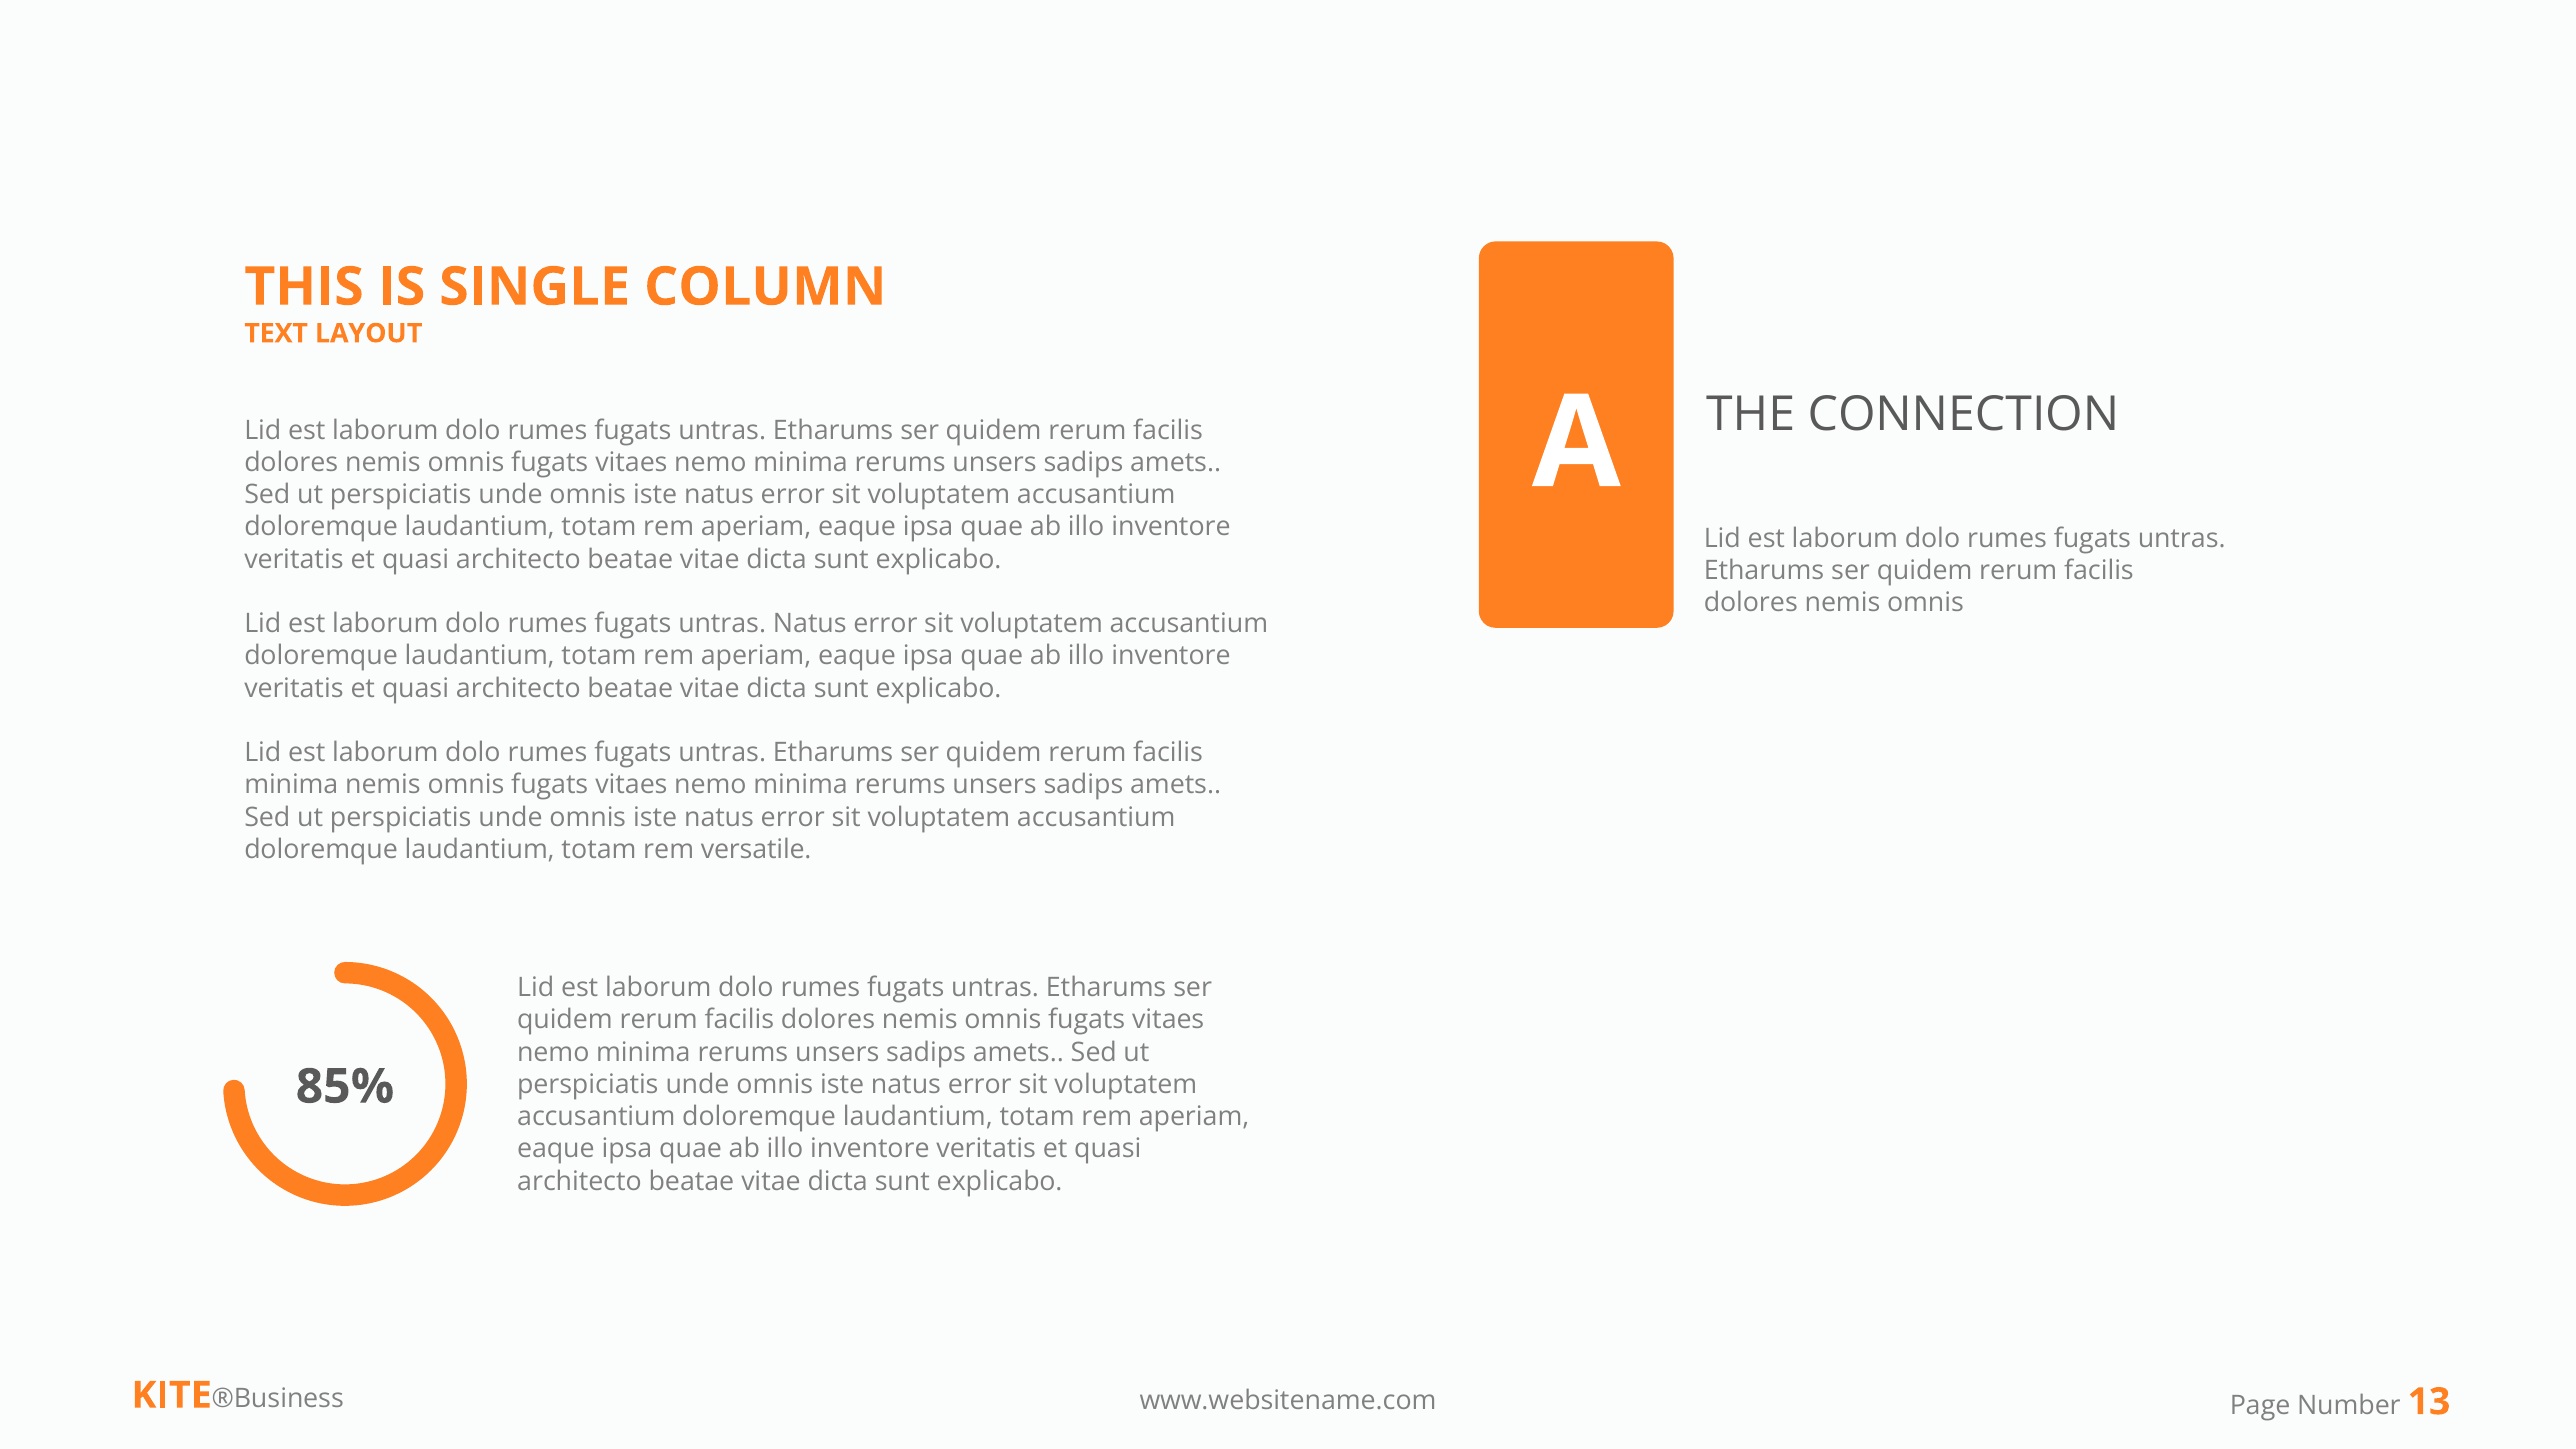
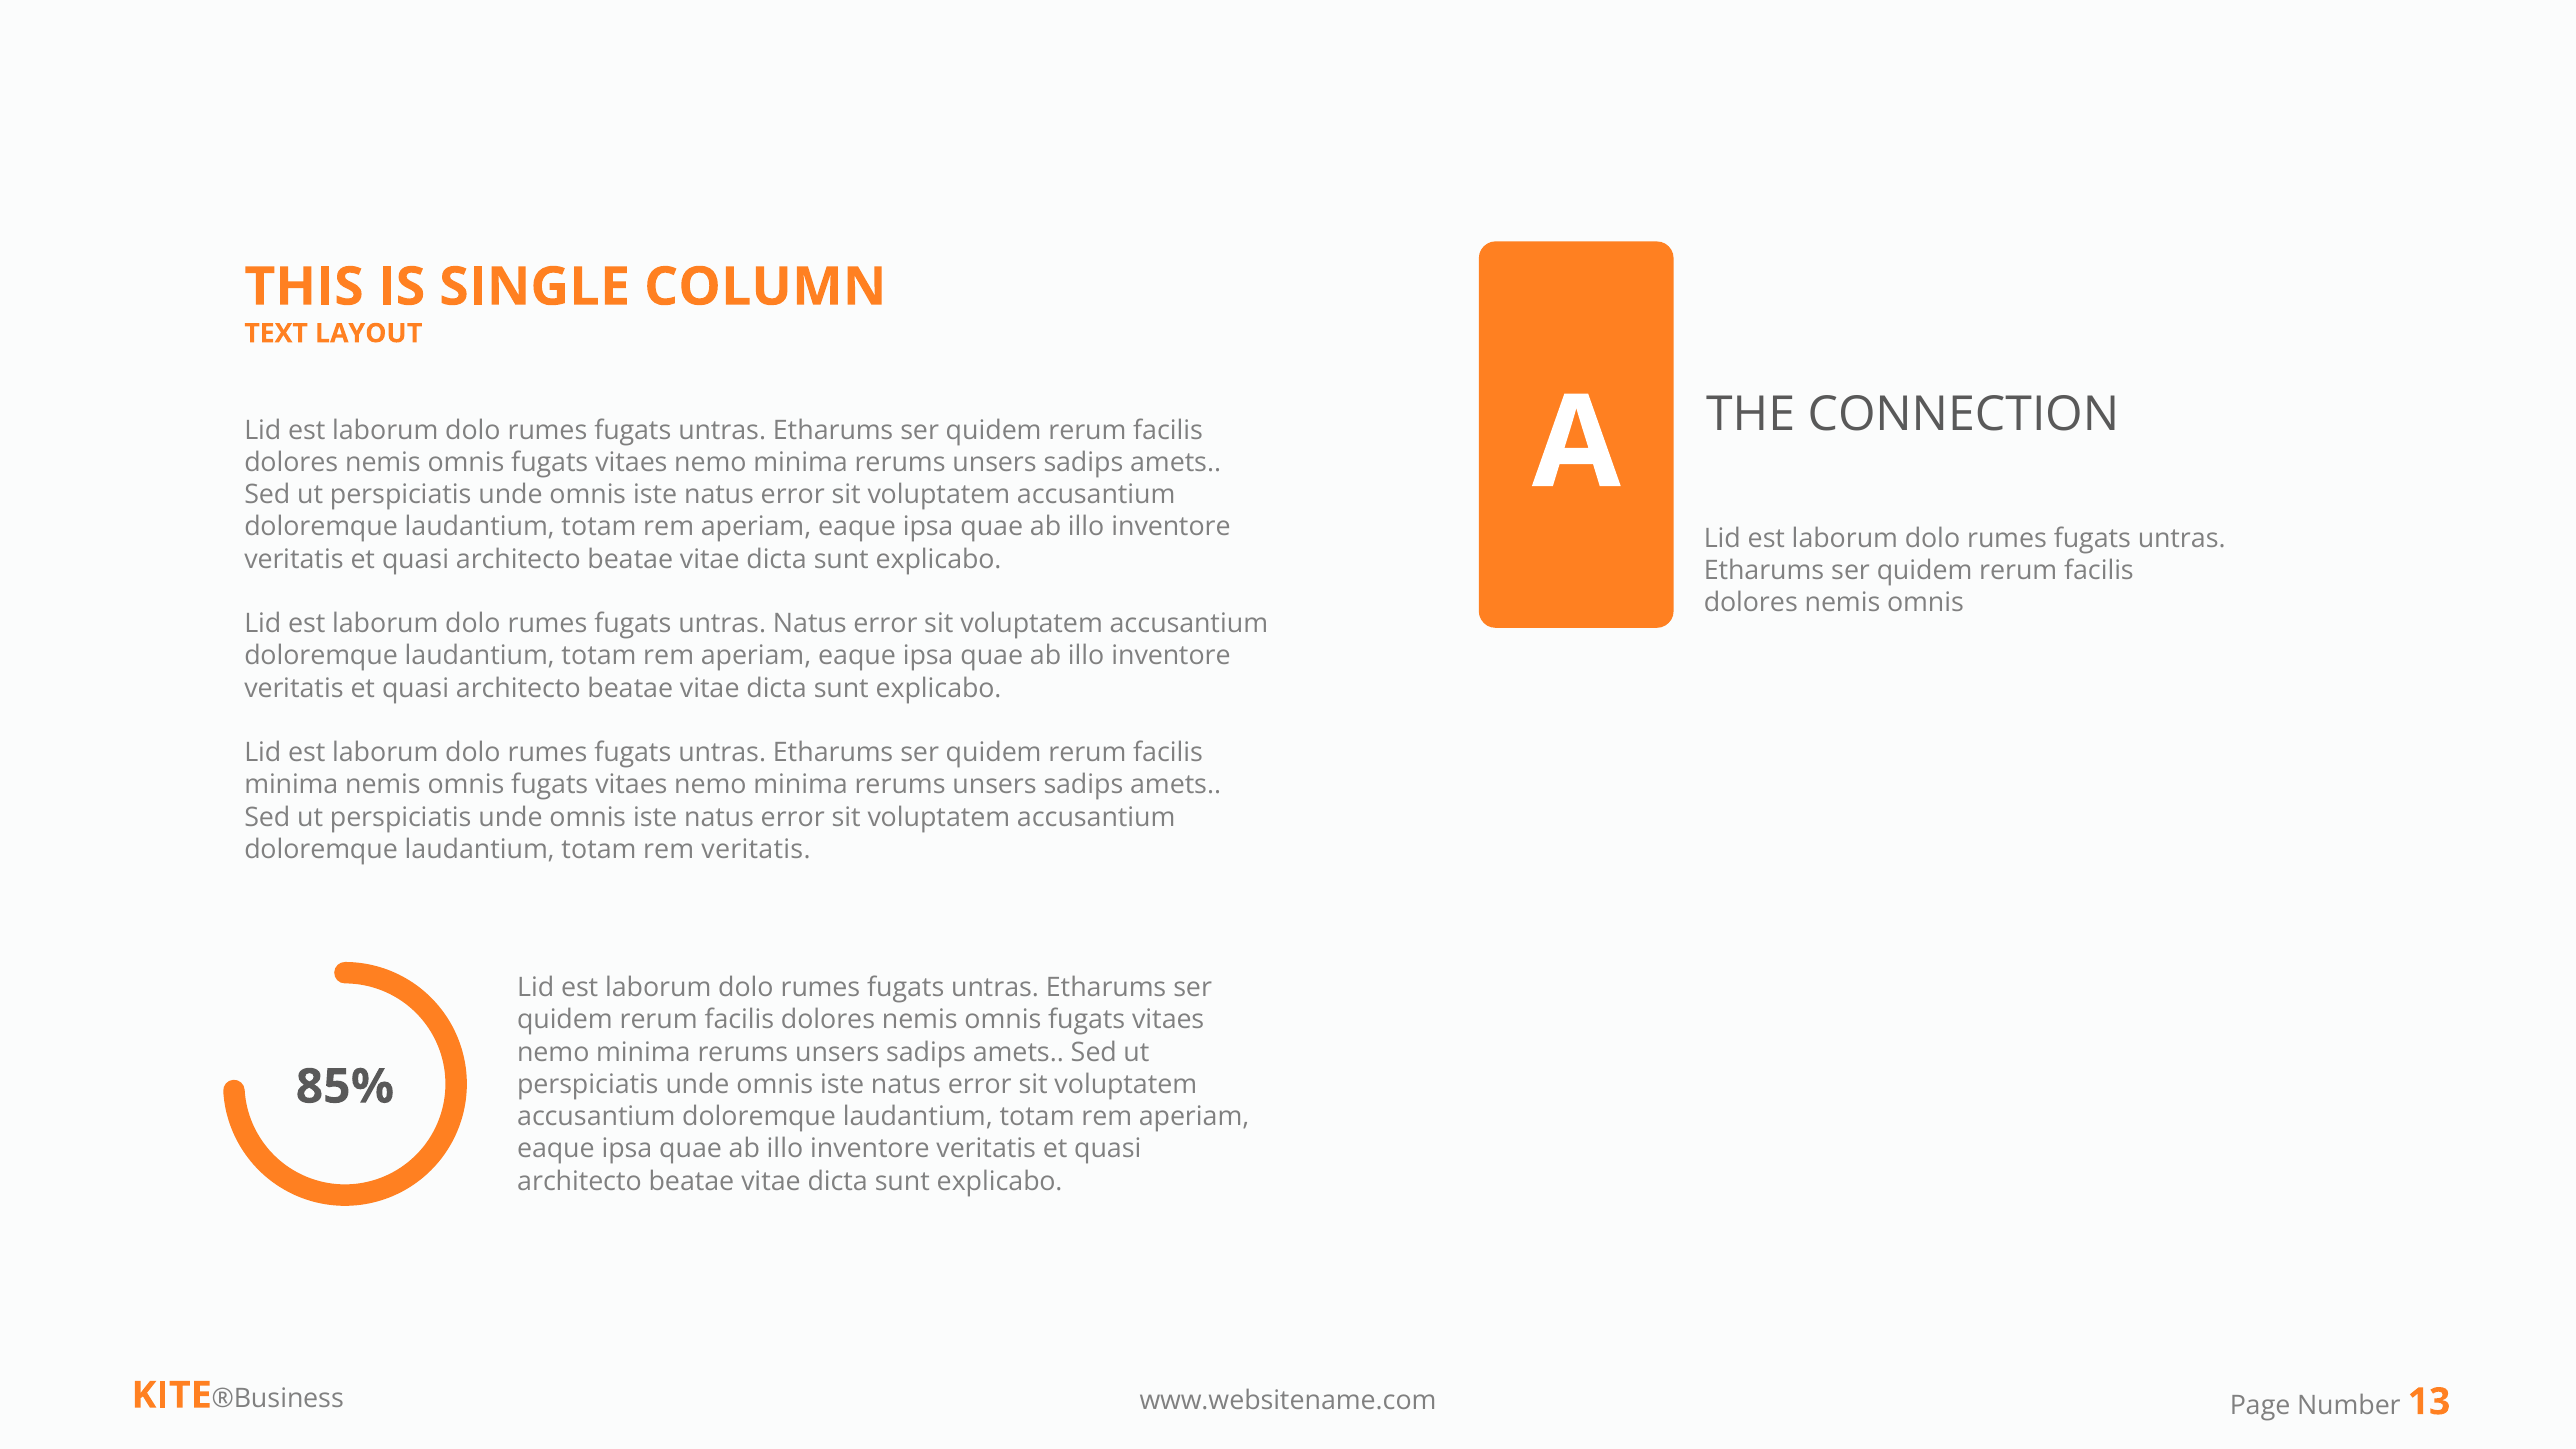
rem versatile: versatile -> veritatis (756, 849)
